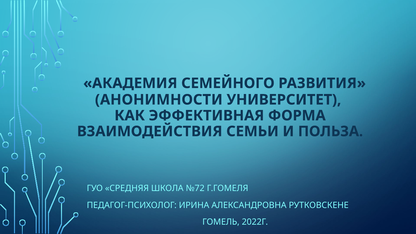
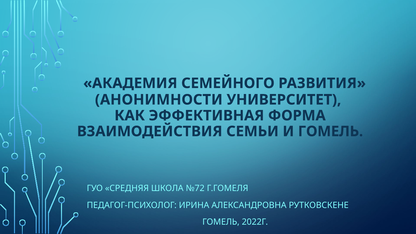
И ПОЛЬЗА: ПОЛЬЗА -> ГОМЕЛЬ (331, 131)
